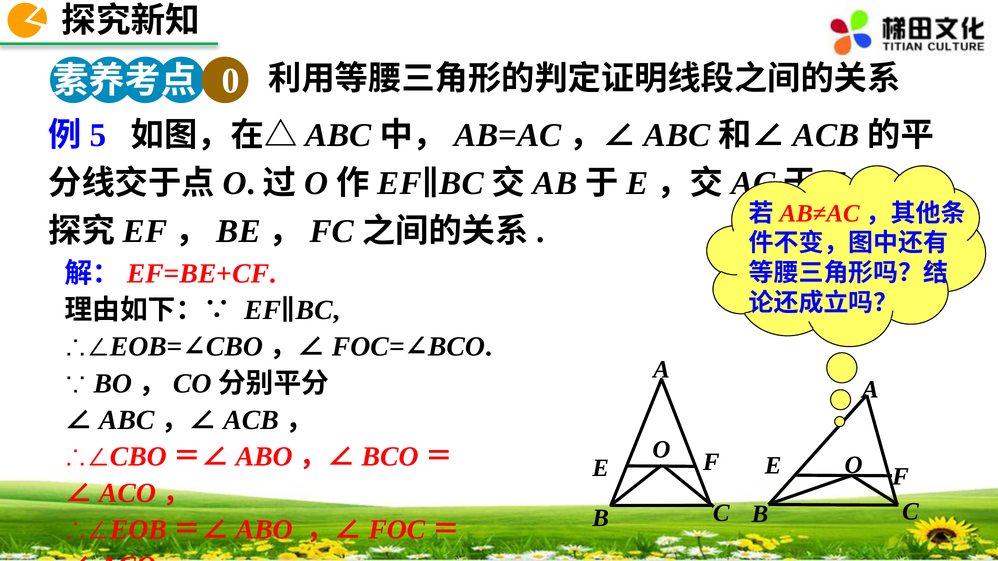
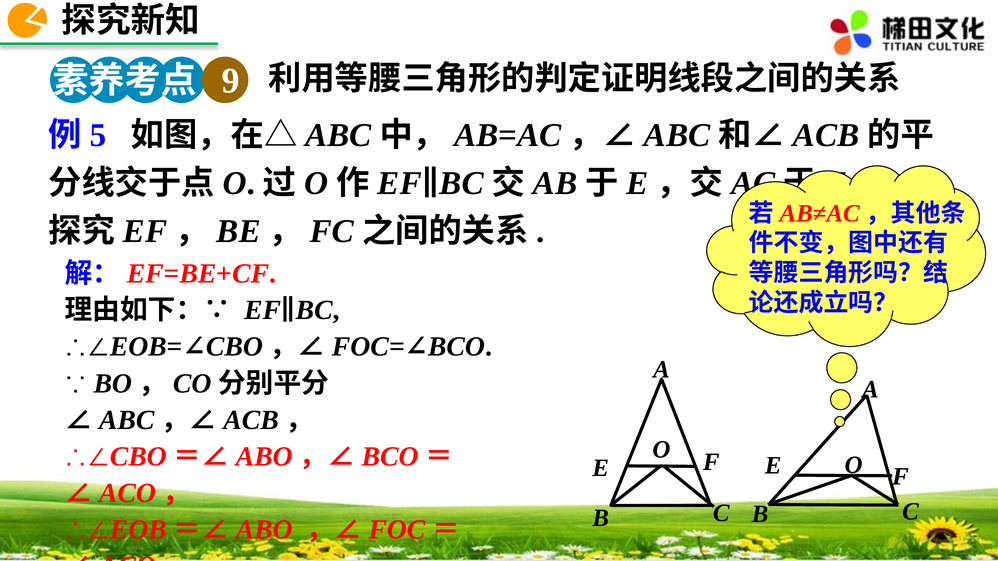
0: 0 -> 9 (231, 81)
